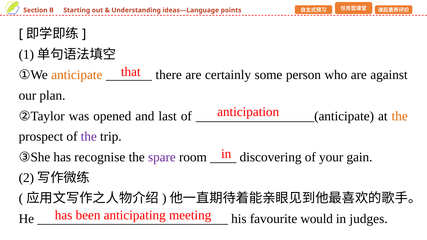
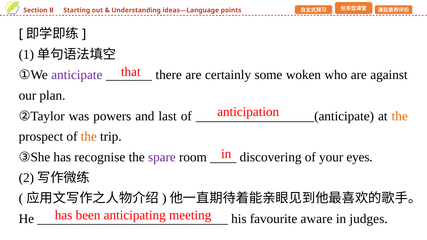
anticipate colour: orange -> purple (77, 75)
person: person -> woken (303, 75)
opened: opened -> powers (112, 116)
the colour: purple -> orange (89, 137)
gain: gain -> eyes (360, 157)
would: would -> aware (317, 219)
